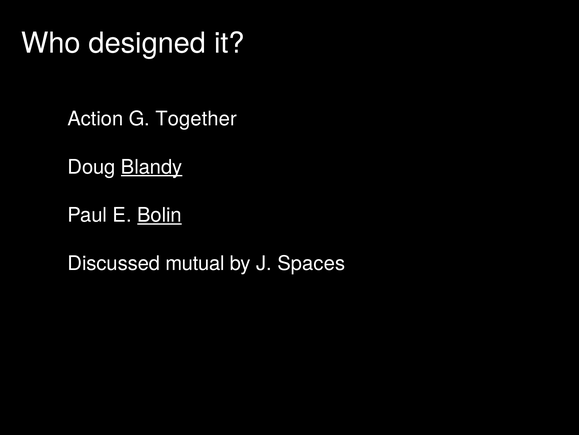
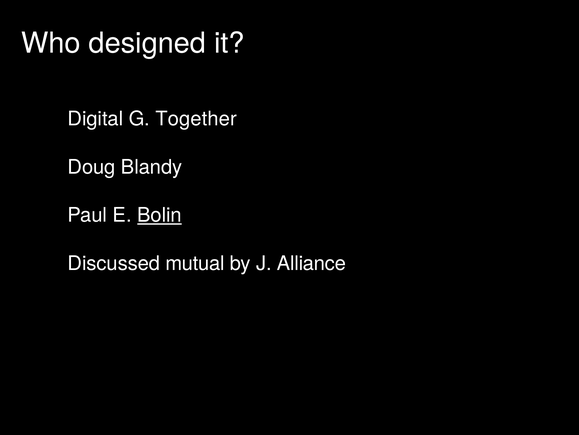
Action: Action -> Digital (95, 119)
Blandy underline: present -> none (152, 167)
Spaces: Spaces -> Alliance (311, 263)
